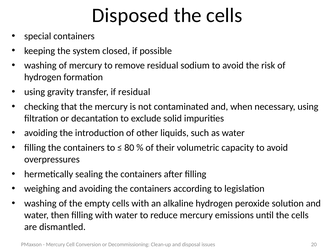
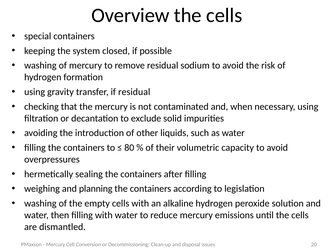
Disposed: Disposed -> Overview (130, 15)
and avoiding: avoiding -> planning (96, 188)
